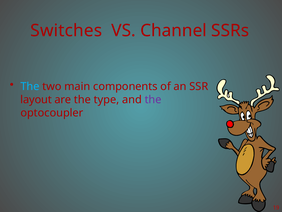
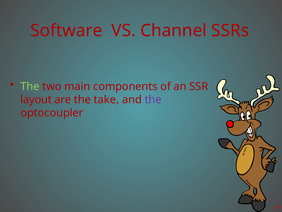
Switches: Switches -> Software (66, 31)
The colour: light blue -> light green (30, 86)
type: type -> take (106, 99)
